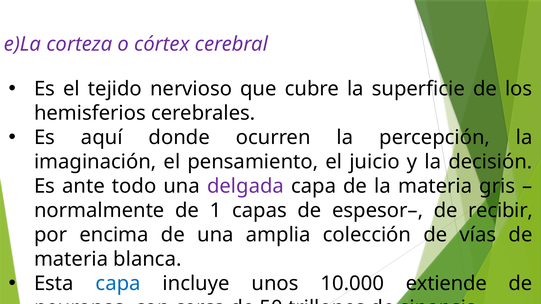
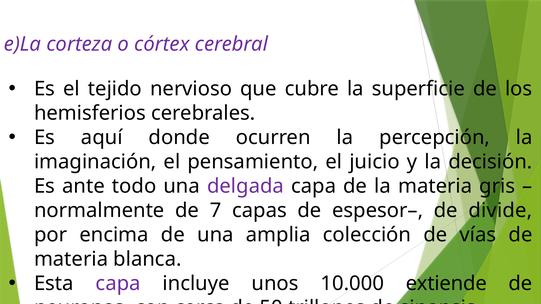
1: 1 -> 7 (216, 211)
recibir: recibir -> divide (500, 211)
capa colour: blue -> purple (118, 284)
